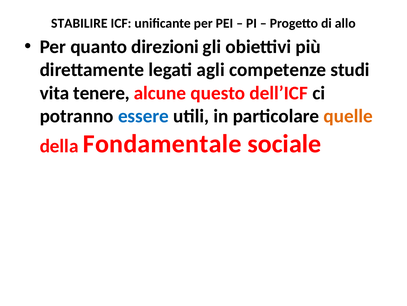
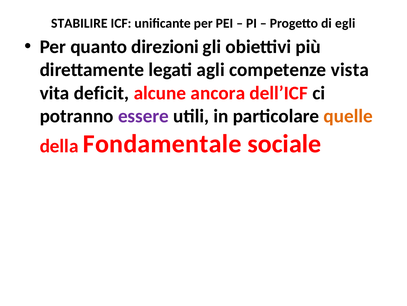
allo: allo -> egli (345, 23)
studi: studi -> vista (350, 70)
tenere: tenere -> deficit (101, 93)
questo: questo -> ancora (218, 93)
essere colour: blue -> purple (143, 116)
